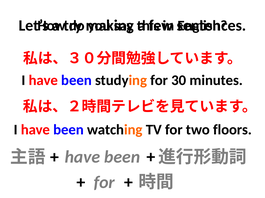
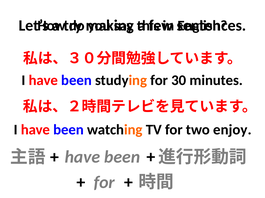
floors: floors -> enjoy (232, 130)
